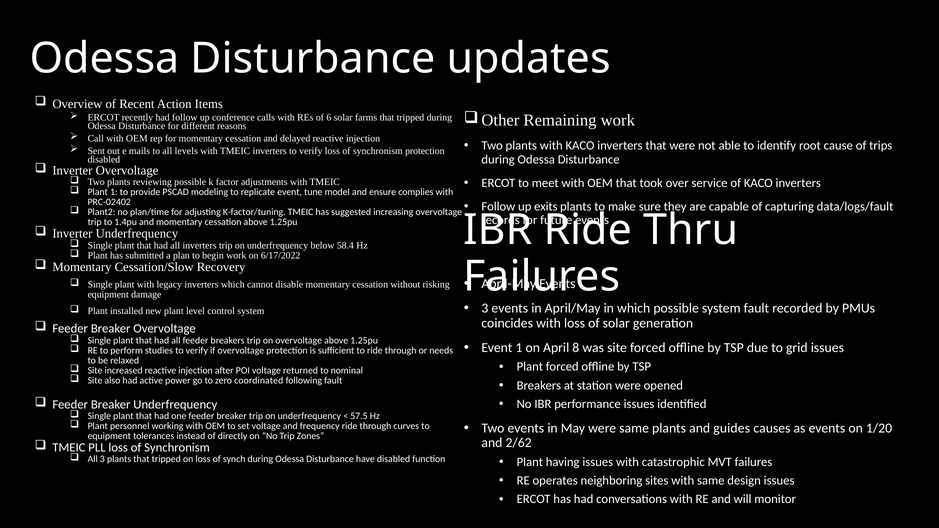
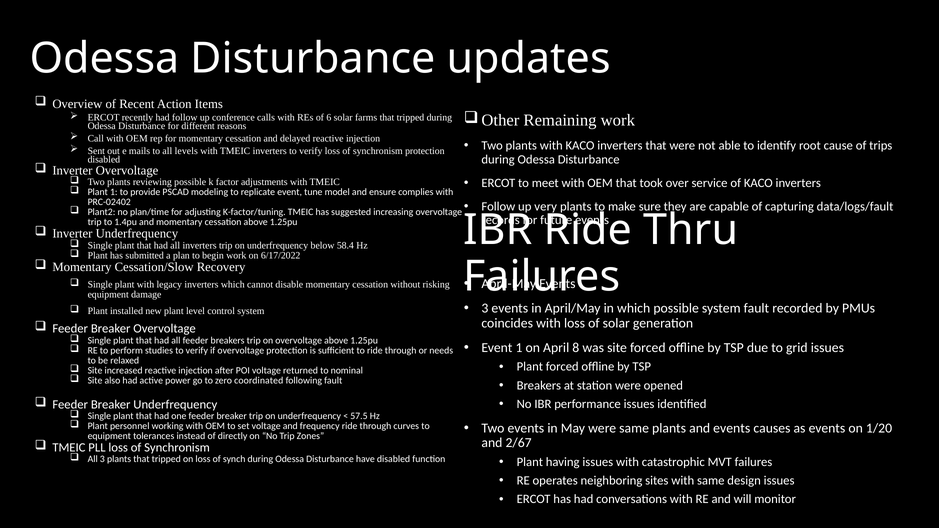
exits: exits -> very (546, 207)
and guides: guides -> events (732, 428)
2/62: 2/62 -> 2/67 (519, 443)
